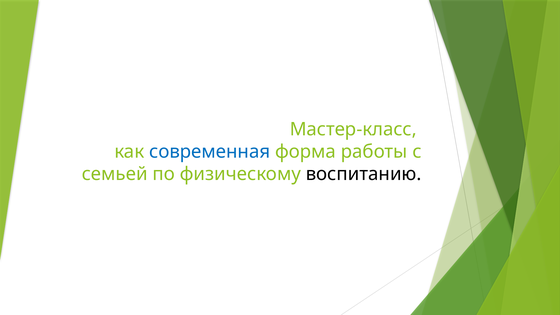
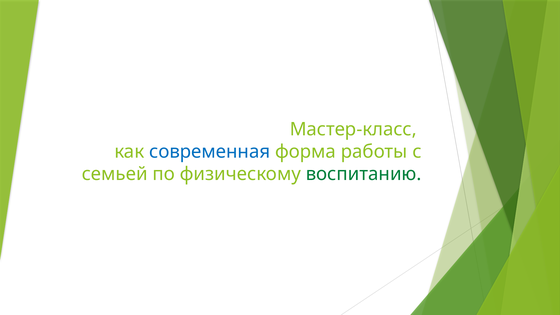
воспитанию colour: black -> green (364, 174)
